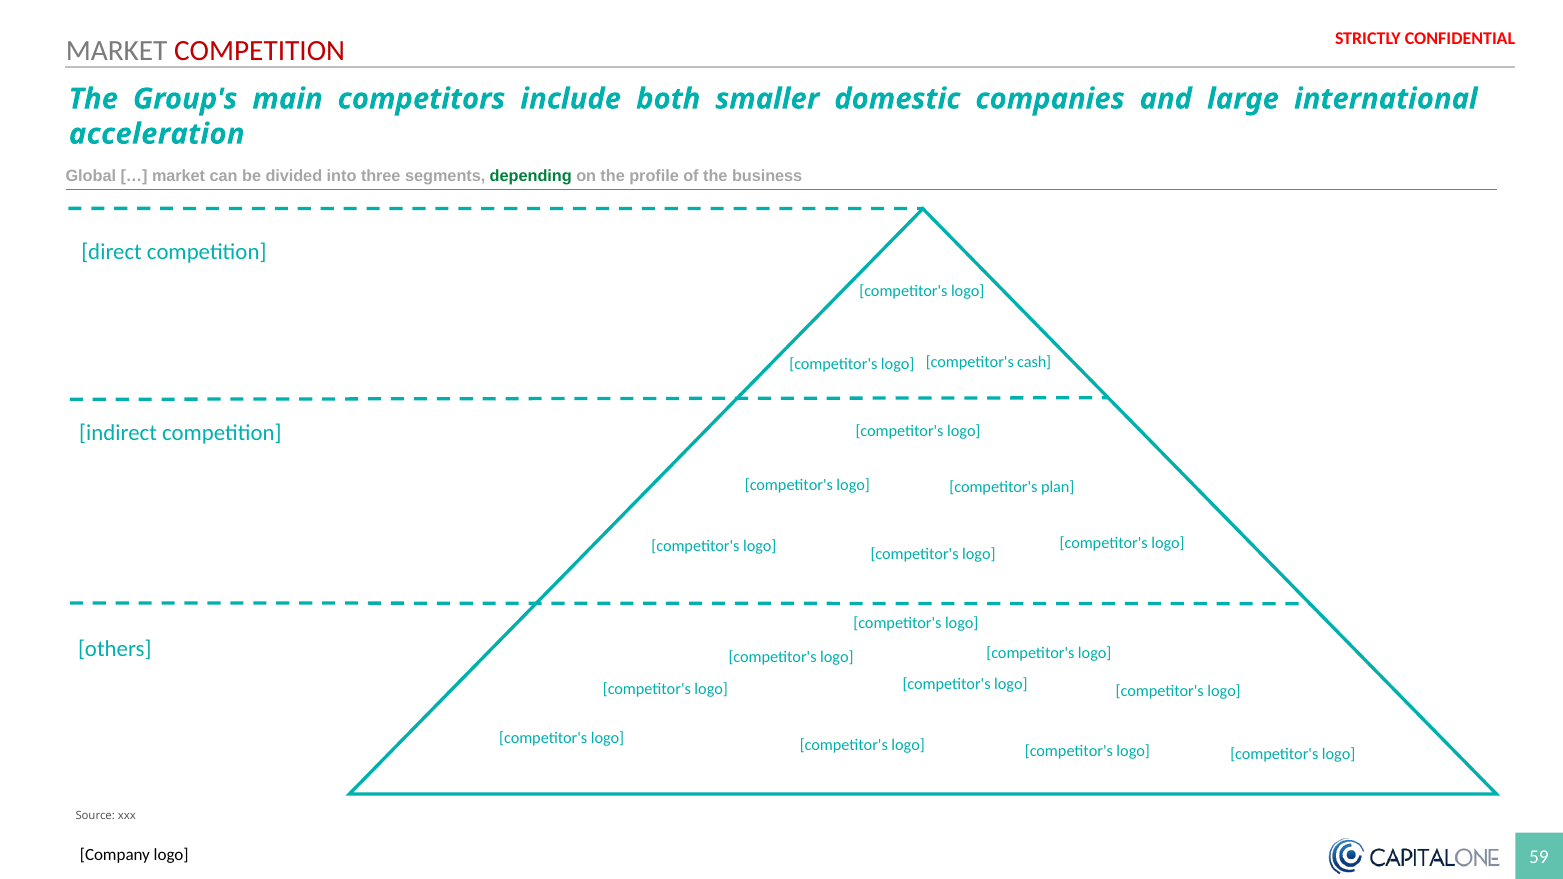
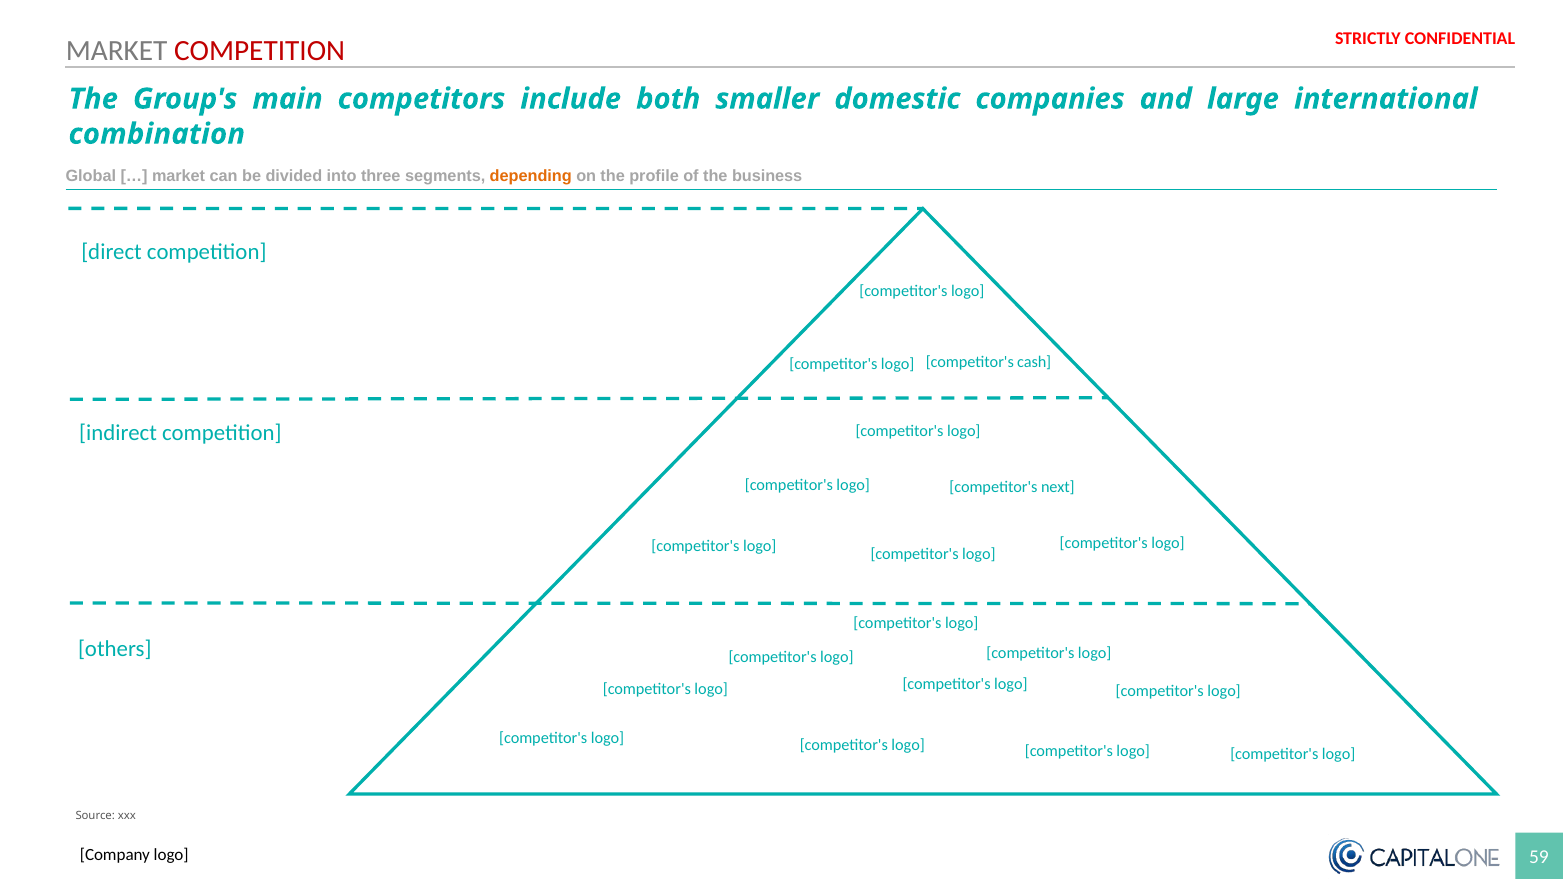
acceleration: acceleration -> combination (157, 134)
depending colour: green -> orange (531, 177)
plan: plan -> next (1058, 487)
